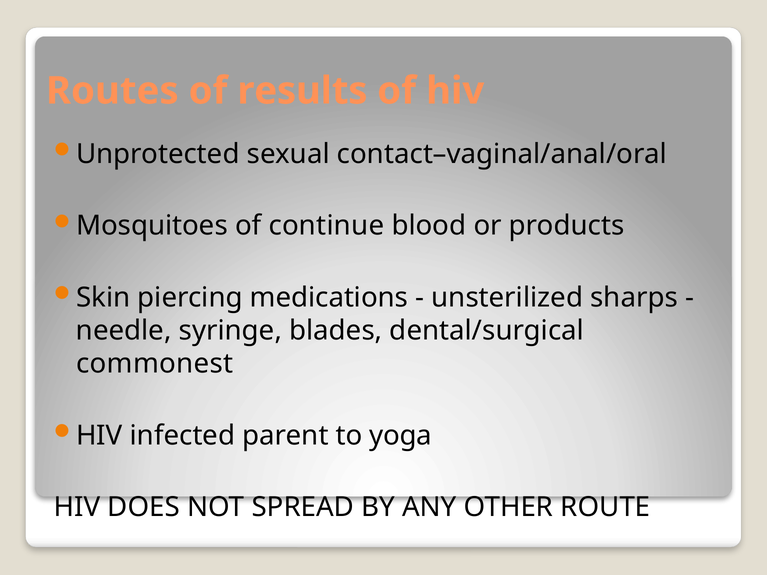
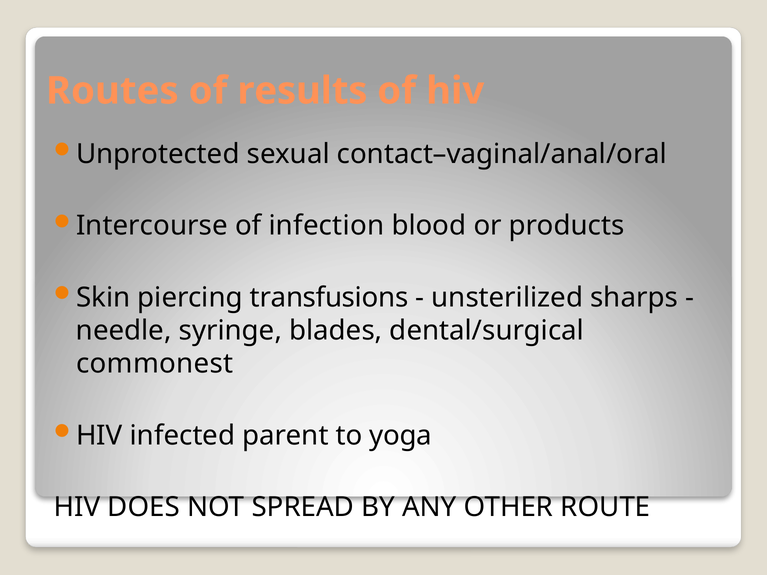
Mosquitoes: Mosquitoes -> Intercourse (152, 226)
continue: continue -> infection (326, 226)
medications: medications -> transfusions (329, 298)
